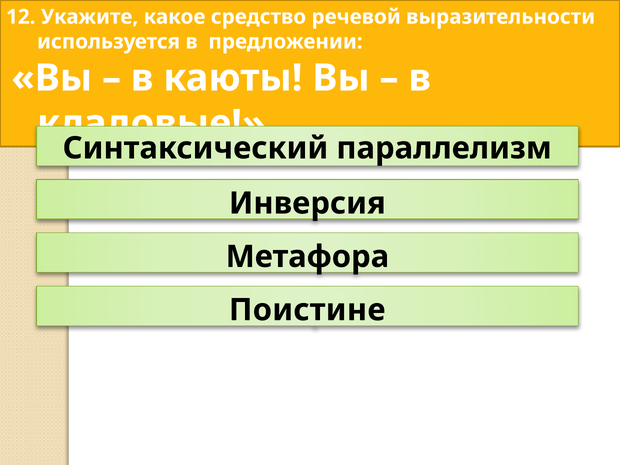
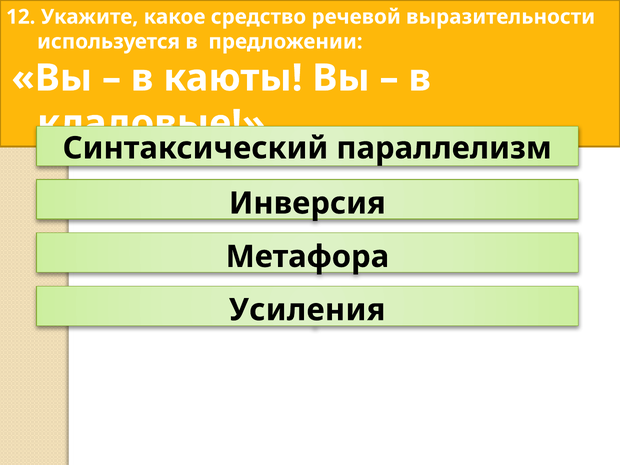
Поистине: Поистине -> Усиления (307, 310)
